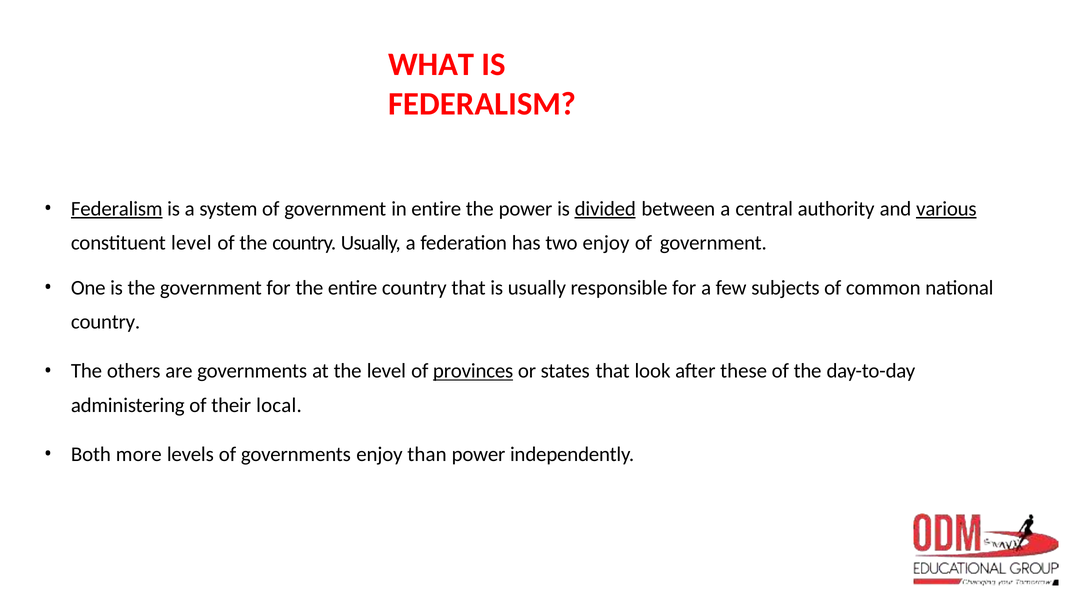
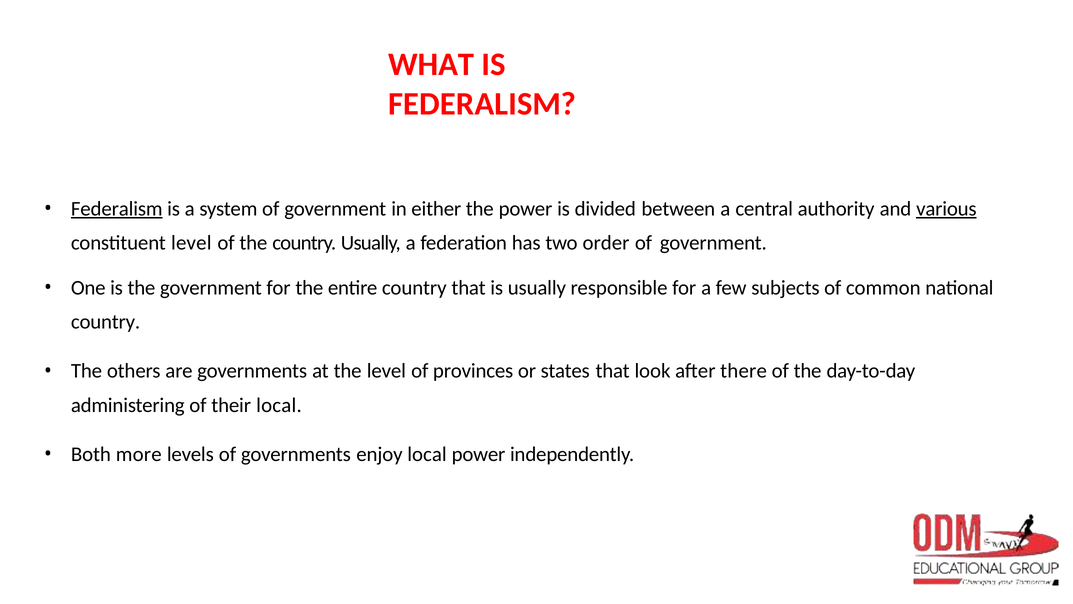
in entire: entire -> either (436, 209)
divided underline: present -> none (605, 209)
two enjoy: enjoy -> order (606, 243)
provinces underline: present -> none (473, 371)
these: these -> there (744, 371)
enjoy than: than -> local (427, 454)
